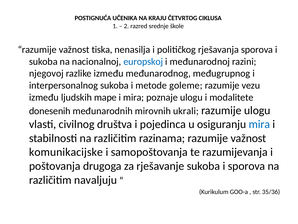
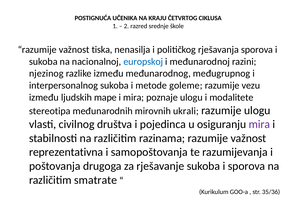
njegovoj: njegovoj -> njezinog (46, 73)
donesenih: donesenih -> stereotipa (50, 111)
mira colour: blue -> purple (259, 124)
komunikacijske: komunikacijske -> reprezentativna (66, 152)
navaljuju: navaljuju -> smatrate (96, 180)
